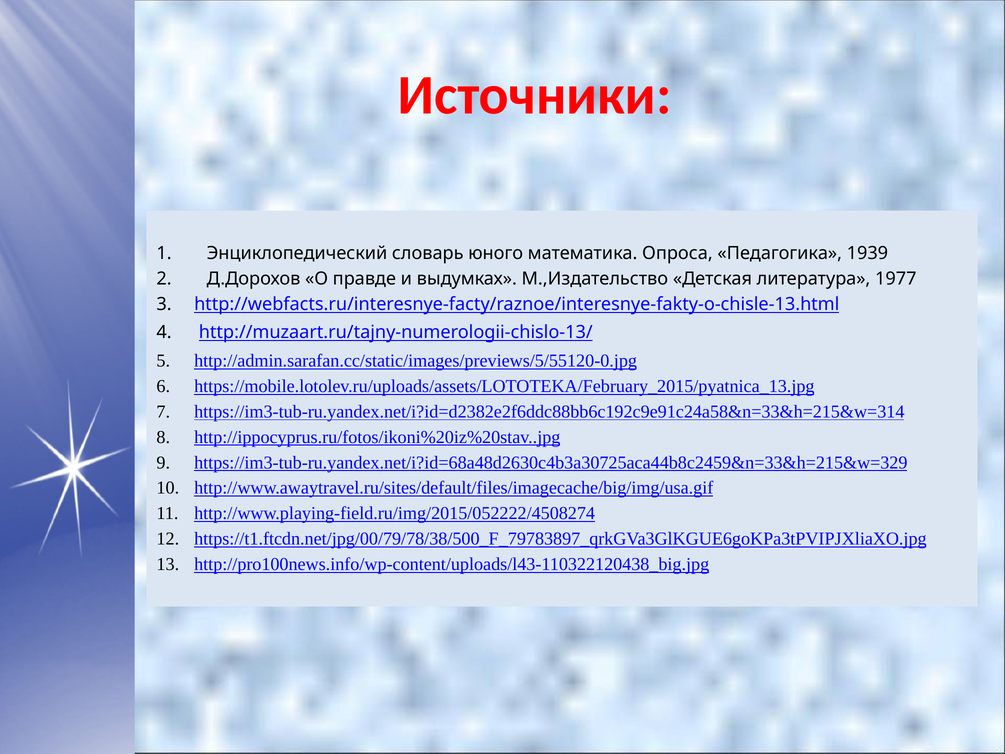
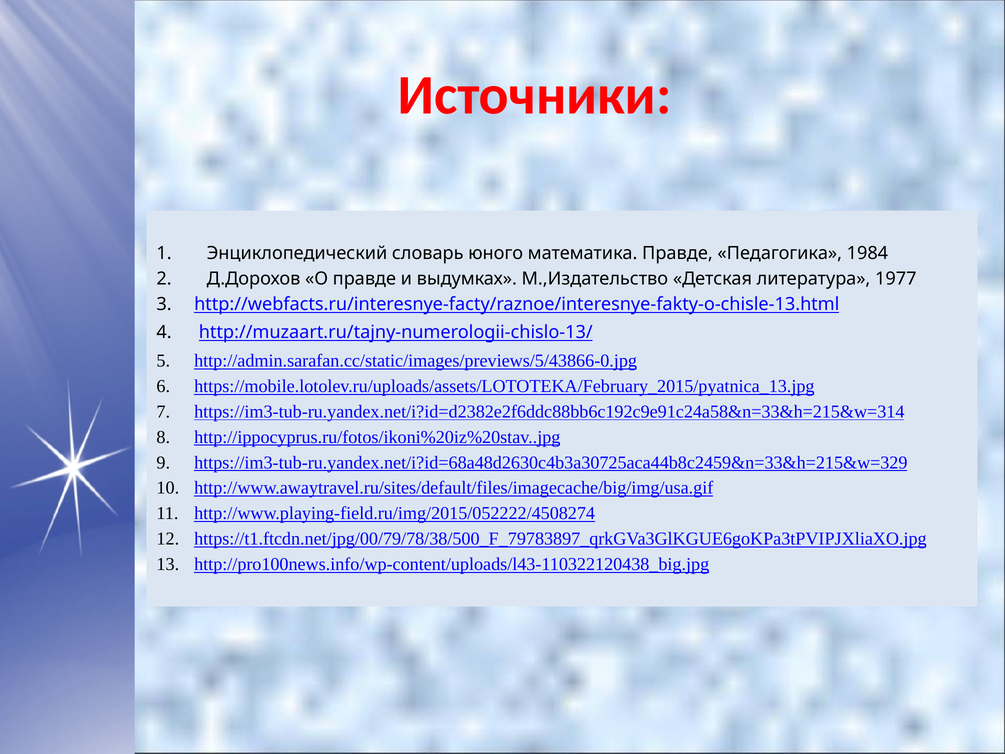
математика Опроса: Опроса -> Правде (677, 253)
1939: 1939 -> 1984 (867, 253)
http://admin.sarafan.cc/static/images/previews/5/55120-0.jpg: http://admin.sarafan.cc/static/images/previews/5/55120-0.jpg -> http://admin.sarafan.cc/static/images/previews/5/43866-0.jpg (416, 361)
